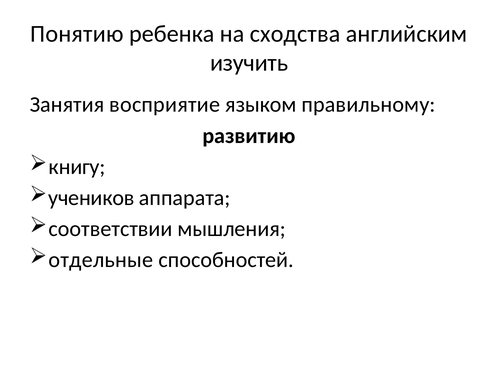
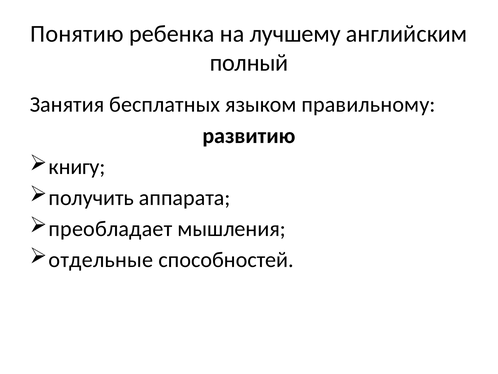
сходства: сходства -> лучшему (295, 34)
изучить: изучить -> полный (249, 63)
восприятие: восприятие -> бесплатных (165, 104)
учеников: учеников -> получить (91, 198)
соответствии: соответствии -> преобладает (110, 229)
